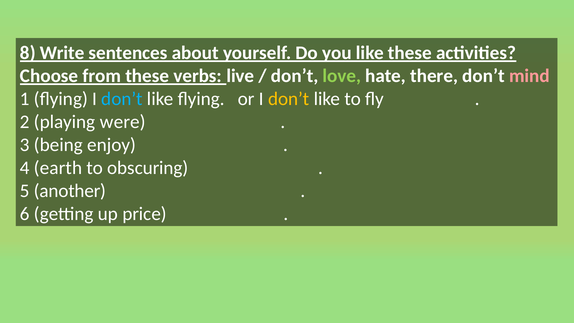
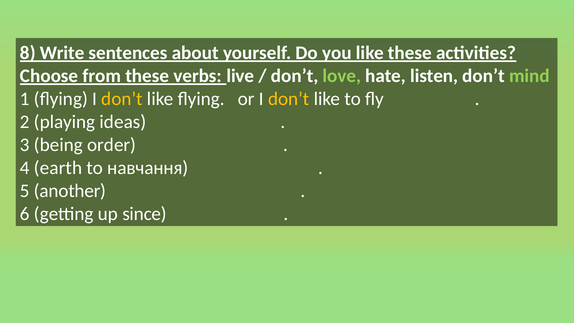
there: there -> listen (434, 76)
mind colour: pink -> light green (529, 76)
don’t colour: light blue -> yellow (122, 99)
were: were -> ideas (123, 122)
enjoy: enjoy -> order (112, 145)
obscuring: obscuring -> навчання (148, 168)
price: price -> since (145, 214)
